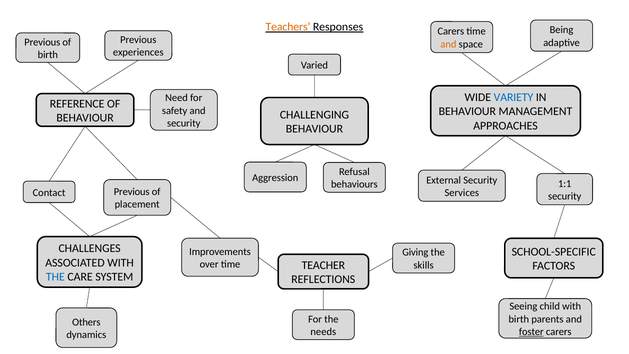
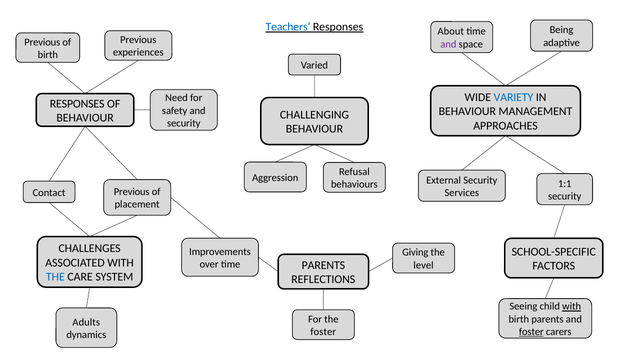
Teachers colour: orange -> blue (288, 27)
Carers: Carers -> About (451, 31)
and colour: orange -> purple (448, 44)
REFERENCE: REFERENCE -> RESPONSES (77, 104)
TEACHER: TEACHER -> PARENTS (323, 265)
skills: skills -> level (424, 265)
with underline: none -> present (572, 306)
Others: Others -> Adults (86, 322)
needs: needs -> foster (323, 332)
